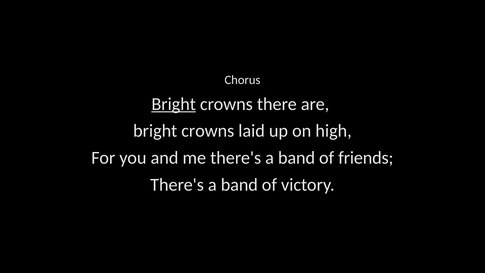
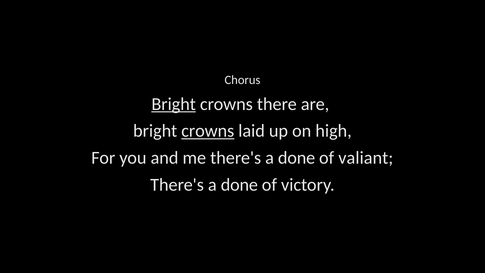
crowns underline: none -> present (208, 131)
me there's a band: band -> done (297, 158)
friends: friends -> valiant (366, 158)
band: band -> done (239, 185)
